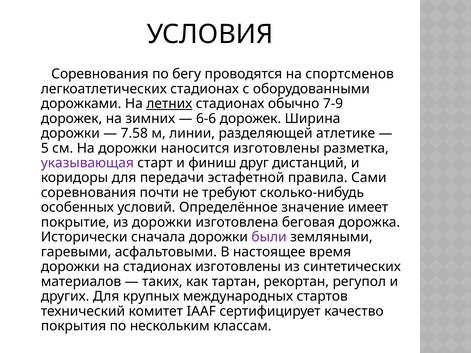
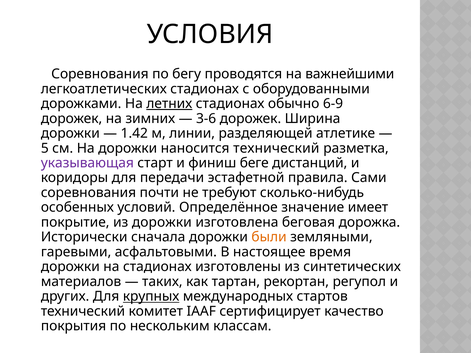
спортсменов: спортсменов -> важнейшими (350, 74)
7-9: 7-9 -> 6-9 (333, 104)
6-6: 6-6 -> 3-6 (206, 119)
7.58: 7.58 -> 1.42 (134, 133)
наносится изготовлены: изготовлены -> технический (276, 148)
друг: друг -> беге (254, 163)
были colour: purple -> orange (269, 237)
крупных underline: none -> present (151, 297)
